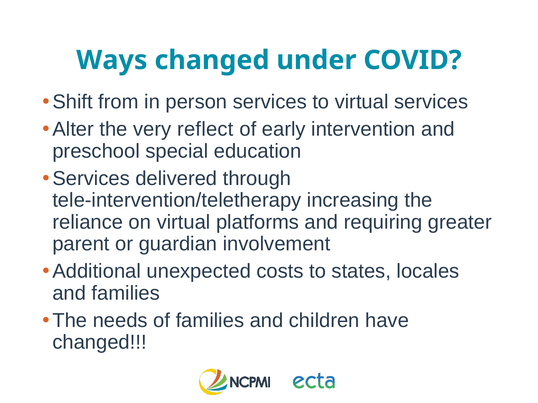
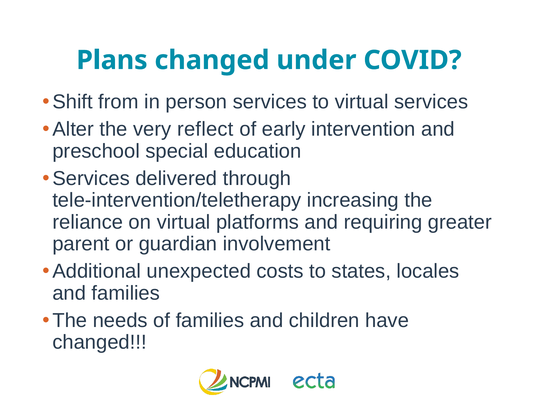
Ways: Ways -> Plans (112, 60)
